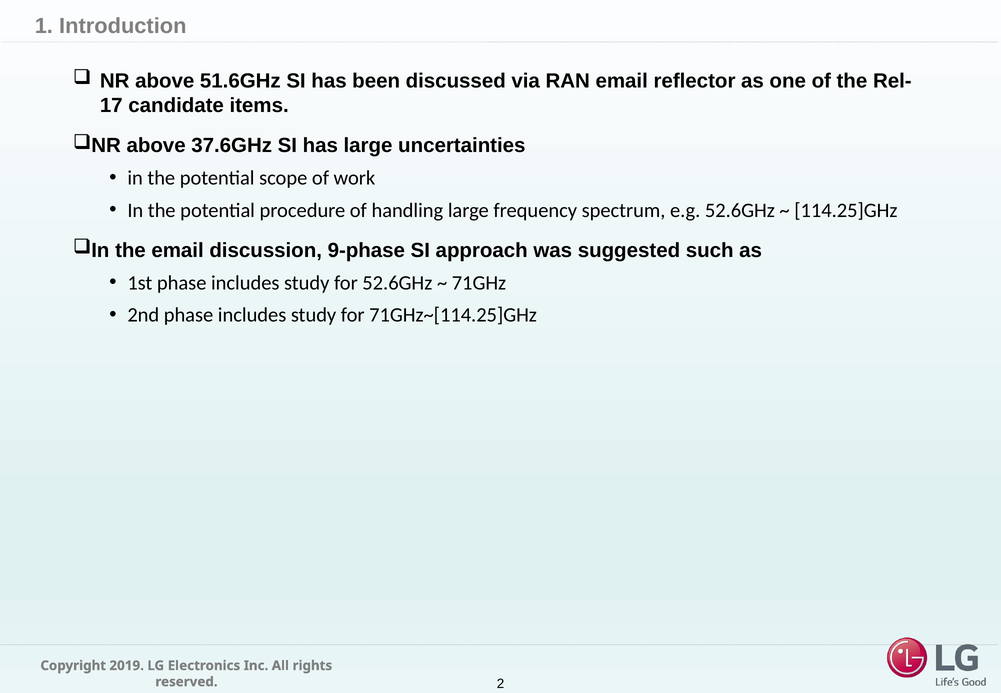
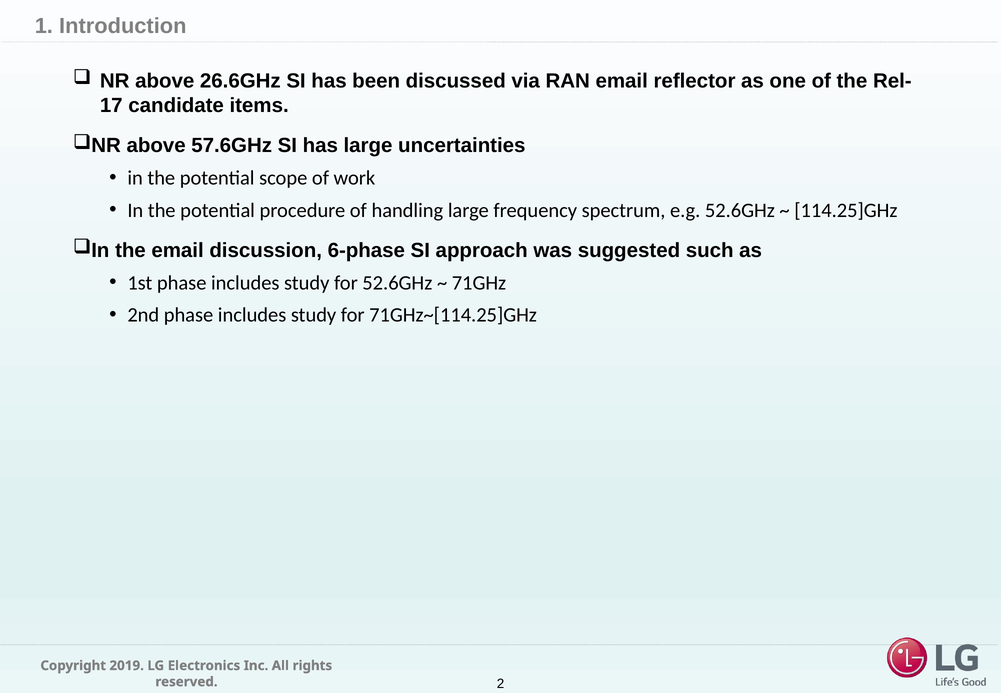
51.6GHz: 51.6GHz -> 26.6GHz (240, 81)
37.6GHz: 37.6GHz -> 57.6GHz (232, 146)
9-phase: 9-phase -> 6-phase (366, 250)
